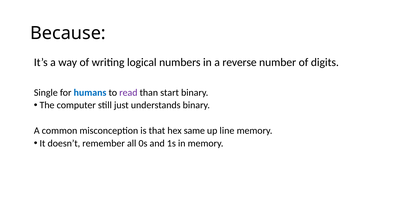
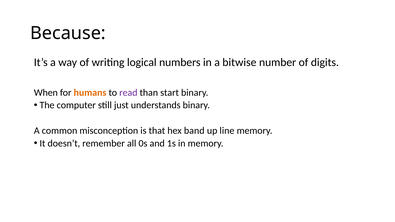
reverse: reverse -> bitwise (239, 62)
Single: Single -> When (46, 93)
humans colour: blue -> orange (90, 93)
same: same -> band (194, 131)
